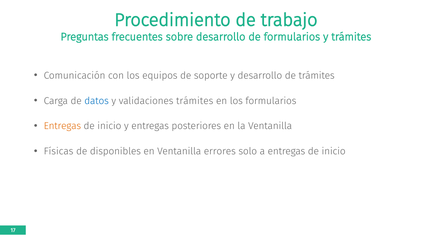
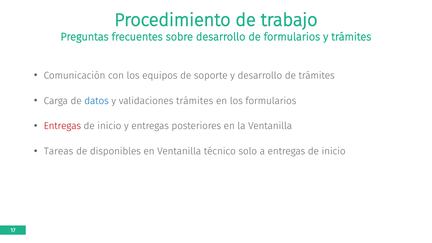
Entregas colour: orange -> red (62, 126)
Físicas: Físicas -> Tareas (59, 151)
errores: errores -> técnico (220, 151)
